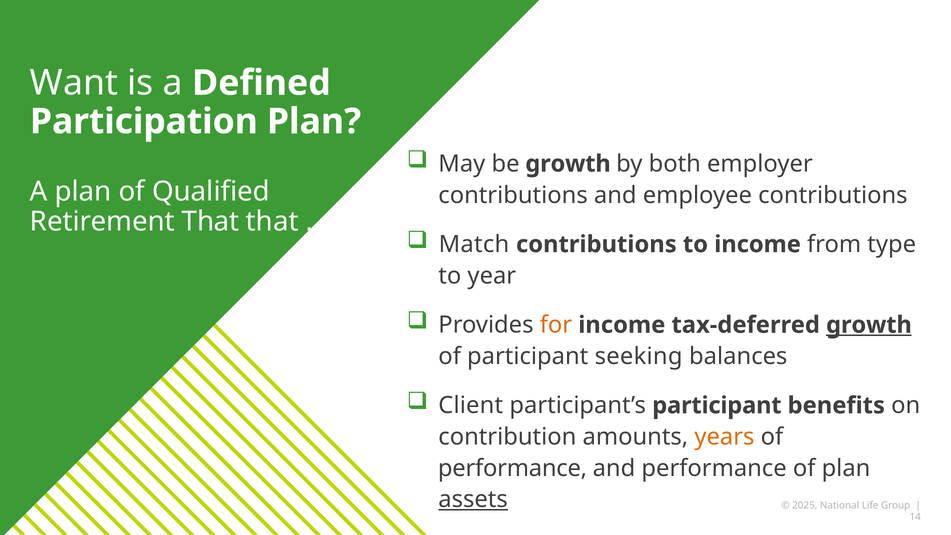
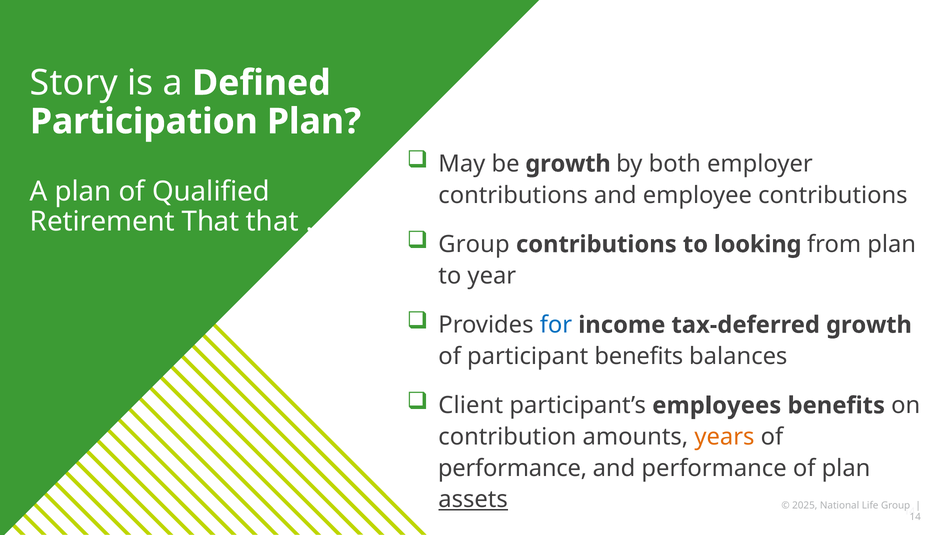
Want: Want -> Story (74, 83)
Match: Match -> Group (474, 244)
to income: income -> looking (758, 244)
from type: type -> plan (892, 244)
for colour: orange -> blue (556, 325)
growth underline: present -> none (869, 325)
participant seeking: seeking -> benefits (639, 356)
participant’s participant: participant -> employees (717, 405)
